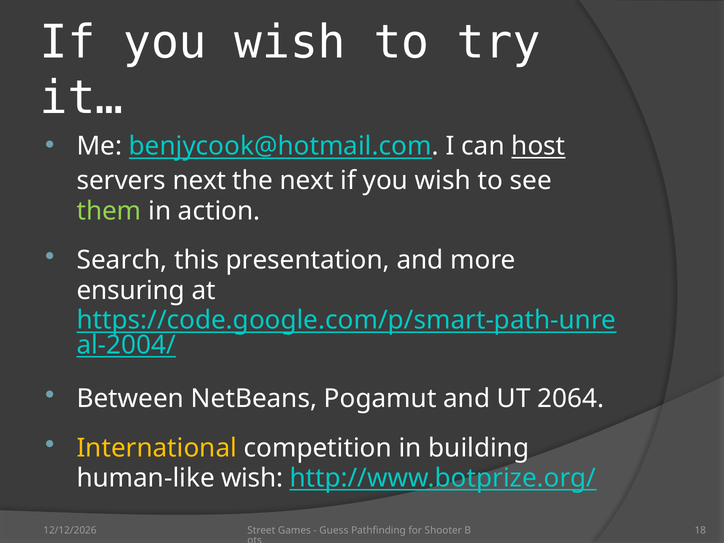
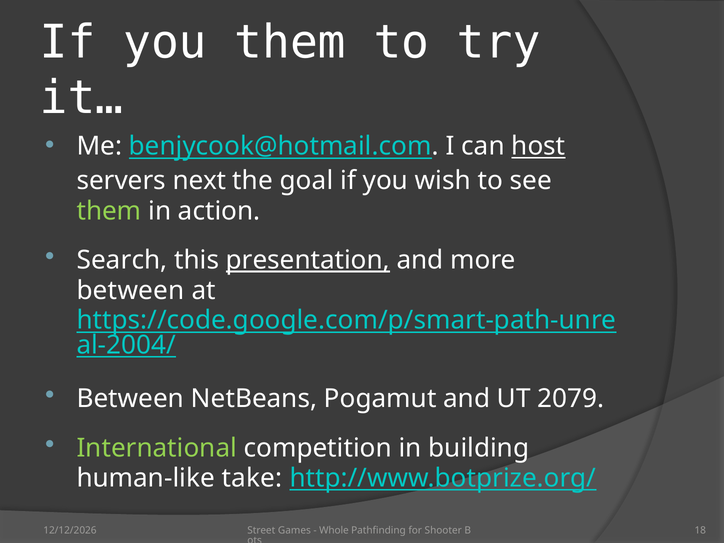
wish: wish -> them (290, 42)
the next: next -> goal (306, 181)
presentation underline: none -> present (308, 260)
ensuring: ensuring -> between (131, 290)
2064: 2064 -> 2079 (571, 399)
International colour: yellow -> light green (157, 448)
human-like wish: wish -> take (252, 478)
Guess: Guess -> Whole (334, 530)
